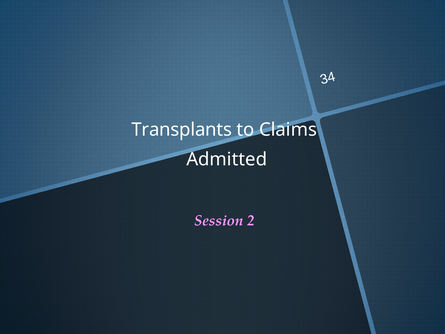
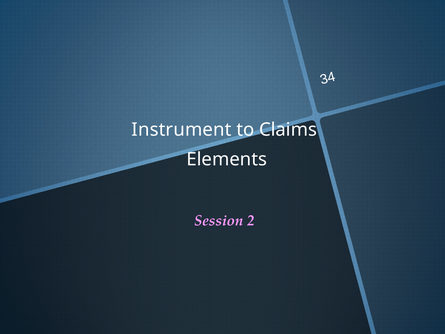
Transplants: Transplants -> Instrument (182, 130)
Admitted: Admitted -> Elements (227, 159)
